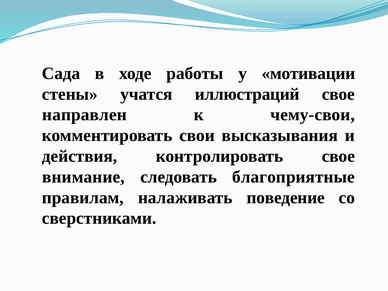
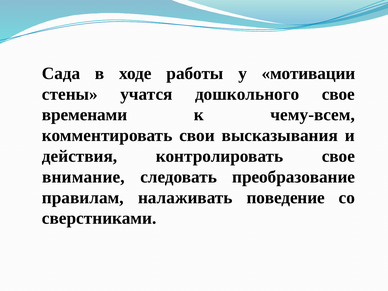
иллюстраций: иллюстраций -> дошкольного (247, 94)
направлен: направлен -> временами (85, 115)
чему-свои: чему-свои -> чему-всем (313, 115)
благоприятные: благоприятные -> преобразование (294, 177)
